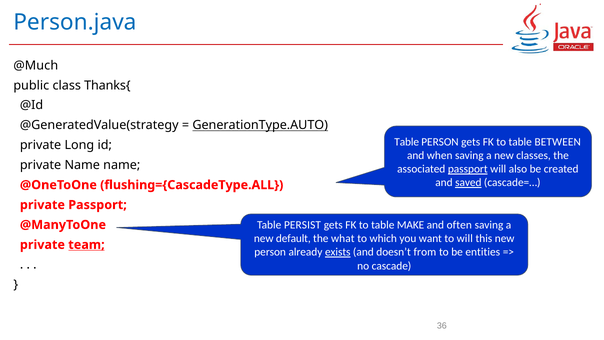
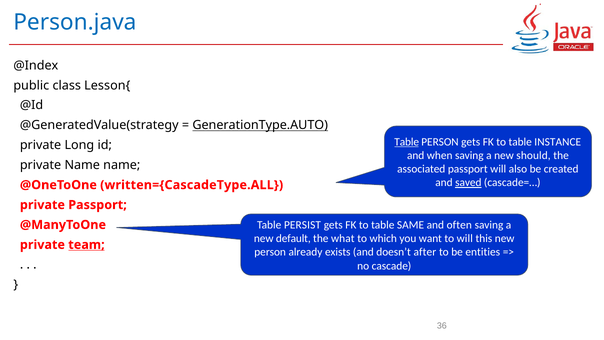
@Much: @Much -> @Index (36, 65)
Thanks{: Thanks{ -> Lesson{ (107, 85)
Table underline: none -> present (407, 142)
BETWEEN: BETWEEN -> INSTANCE (558, 142)
classes: classes -> should (534, 155)
passport underline: present -> none (468, 169)
flushing={CascadeType.ALL: flushing={CascadeType.ALL -> written={CascadeType.ALL (192, 185)
MAKE: MAKE -> SAME (410, 225)
exists underline: present -> none (338, 252)
from: from -> after (425, 252)
